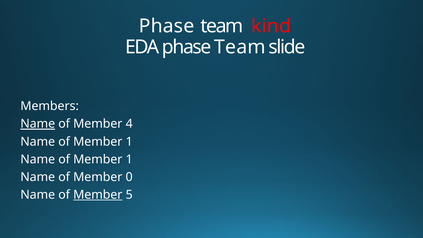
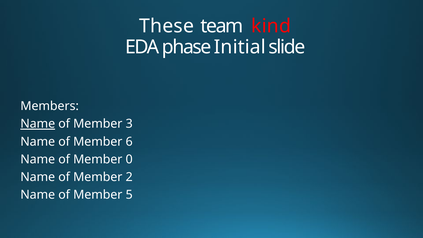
Phase: Phase -> These (167, 26)
EDA phase Team: Team -> Initial (240, 47)
4: 4 -> 3 (129, 124)
1: 1 -> 6 (129, 142)
1: 1 -> 0 (129, 159)
0: 0 -> 2 (129, 177)
Member underline: present -> none (98, 195)
